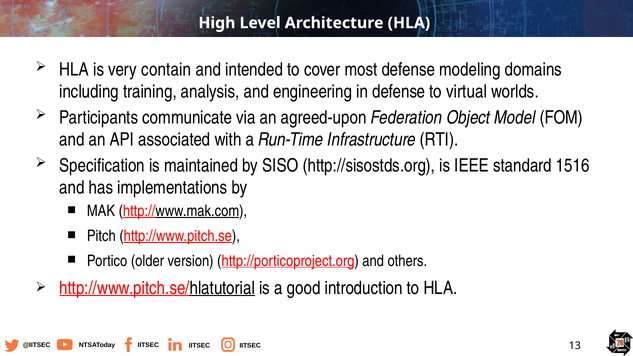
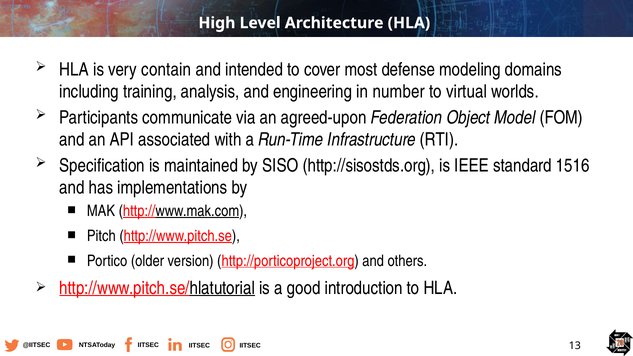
in defense: defense -> number (399, 92)
